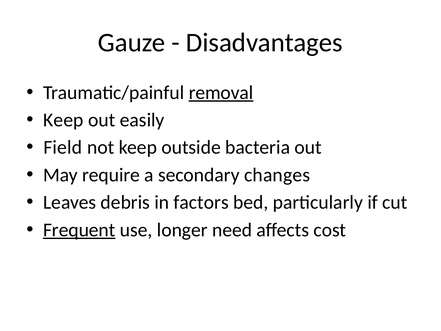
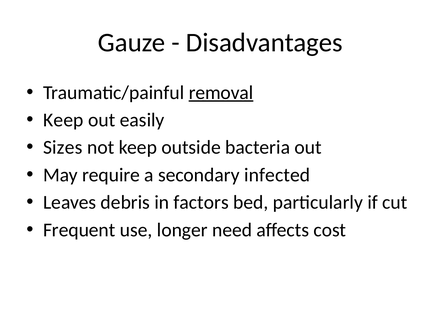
Field: Field -> Sizes (63, 147)
changes: changes -> infected (277, 175)
Frequent underline: present -> none (79, 230)
